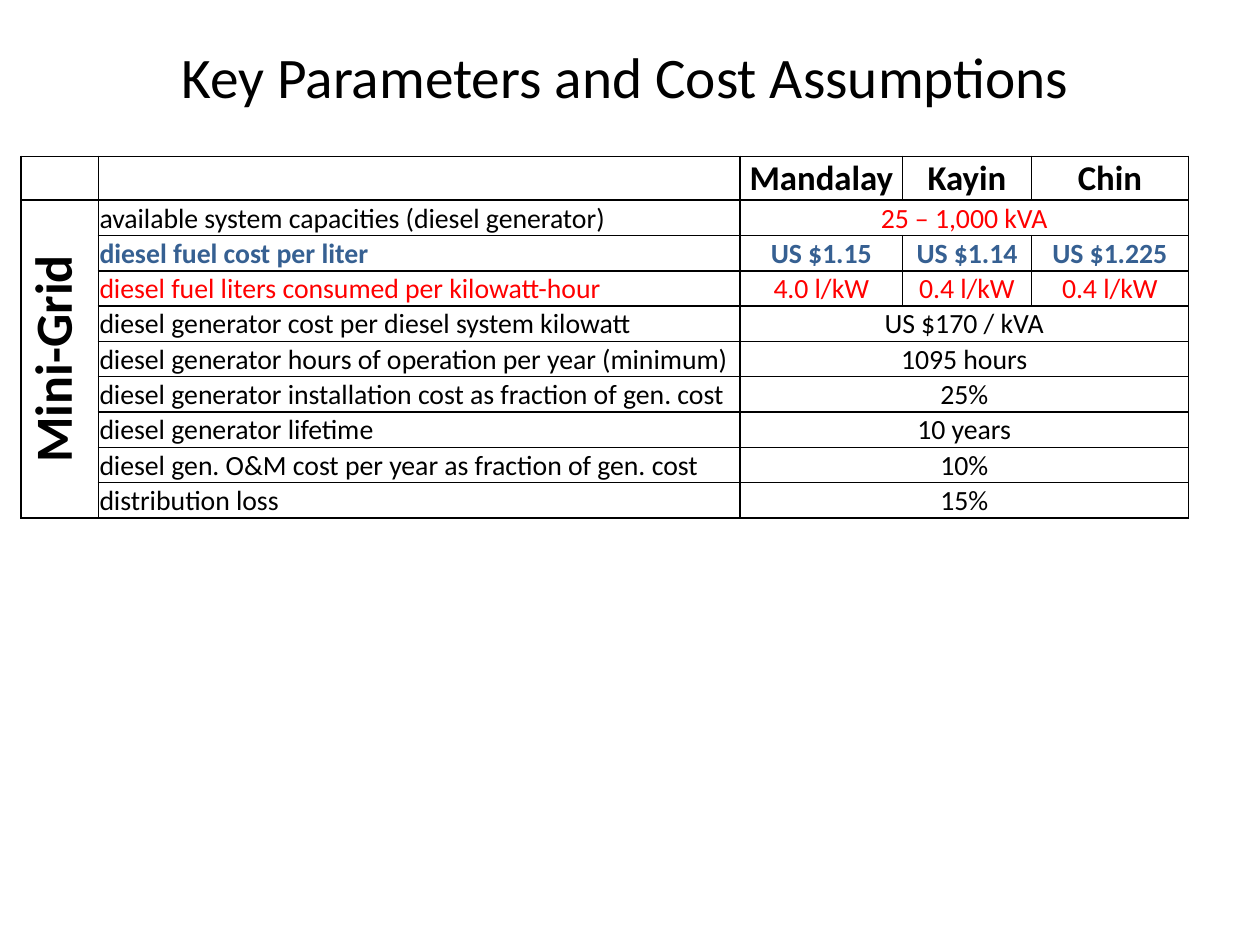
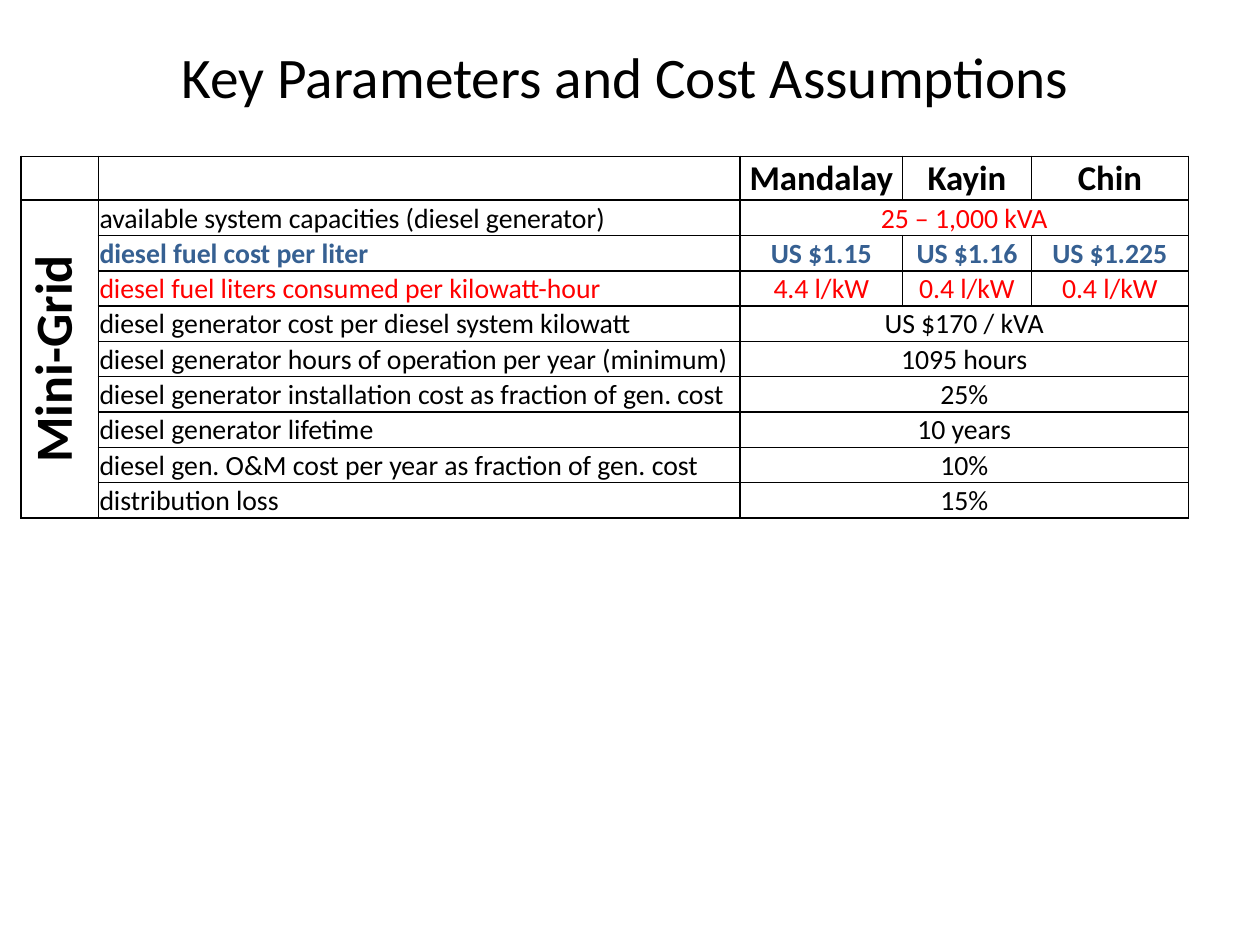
$1.14: $1.14 -> $1.16 (986, 254)
4.0: 4.0 -> 4.4 (791, 290)
